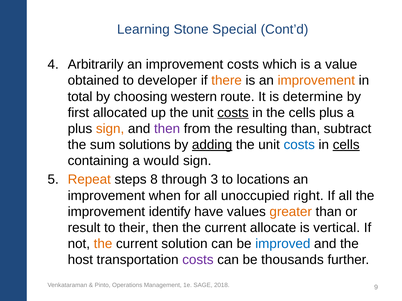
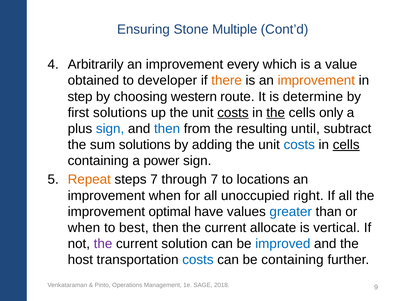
Learning: Learning -> Ensuring (143, 29)
Special: Special -> Multiple (235, 29)
improvement costs: costs -> every (243, 65)
total: total -> step (80, 97)
first allocated: allocated -> solutions (120, 113)
the underline: none -> present (276, 113)
cells plus: plus -> only (331, 113)
sign colour: orange -> blue (110, 129)
then colour: purple -> blue (167, 129)
resulting than: than -> until (305, 129)
adding underline: present -> none (212, 145)
would: would -> power (162, 161)
steps 8: 8 -> 7 (154, 180)
through 3: 3 -> 7 (214, 180)
identify: identify -> optimal (170, 212)
greater colour: orange -> blue (291, 212)
result: result -> when (84, 228)
their: their -> best (134, 228)
the colour: orange -> purple (103, 244)
costs colour: purple -> blue (198, 260)
be thousands: thousands -> containing (292, 260)
